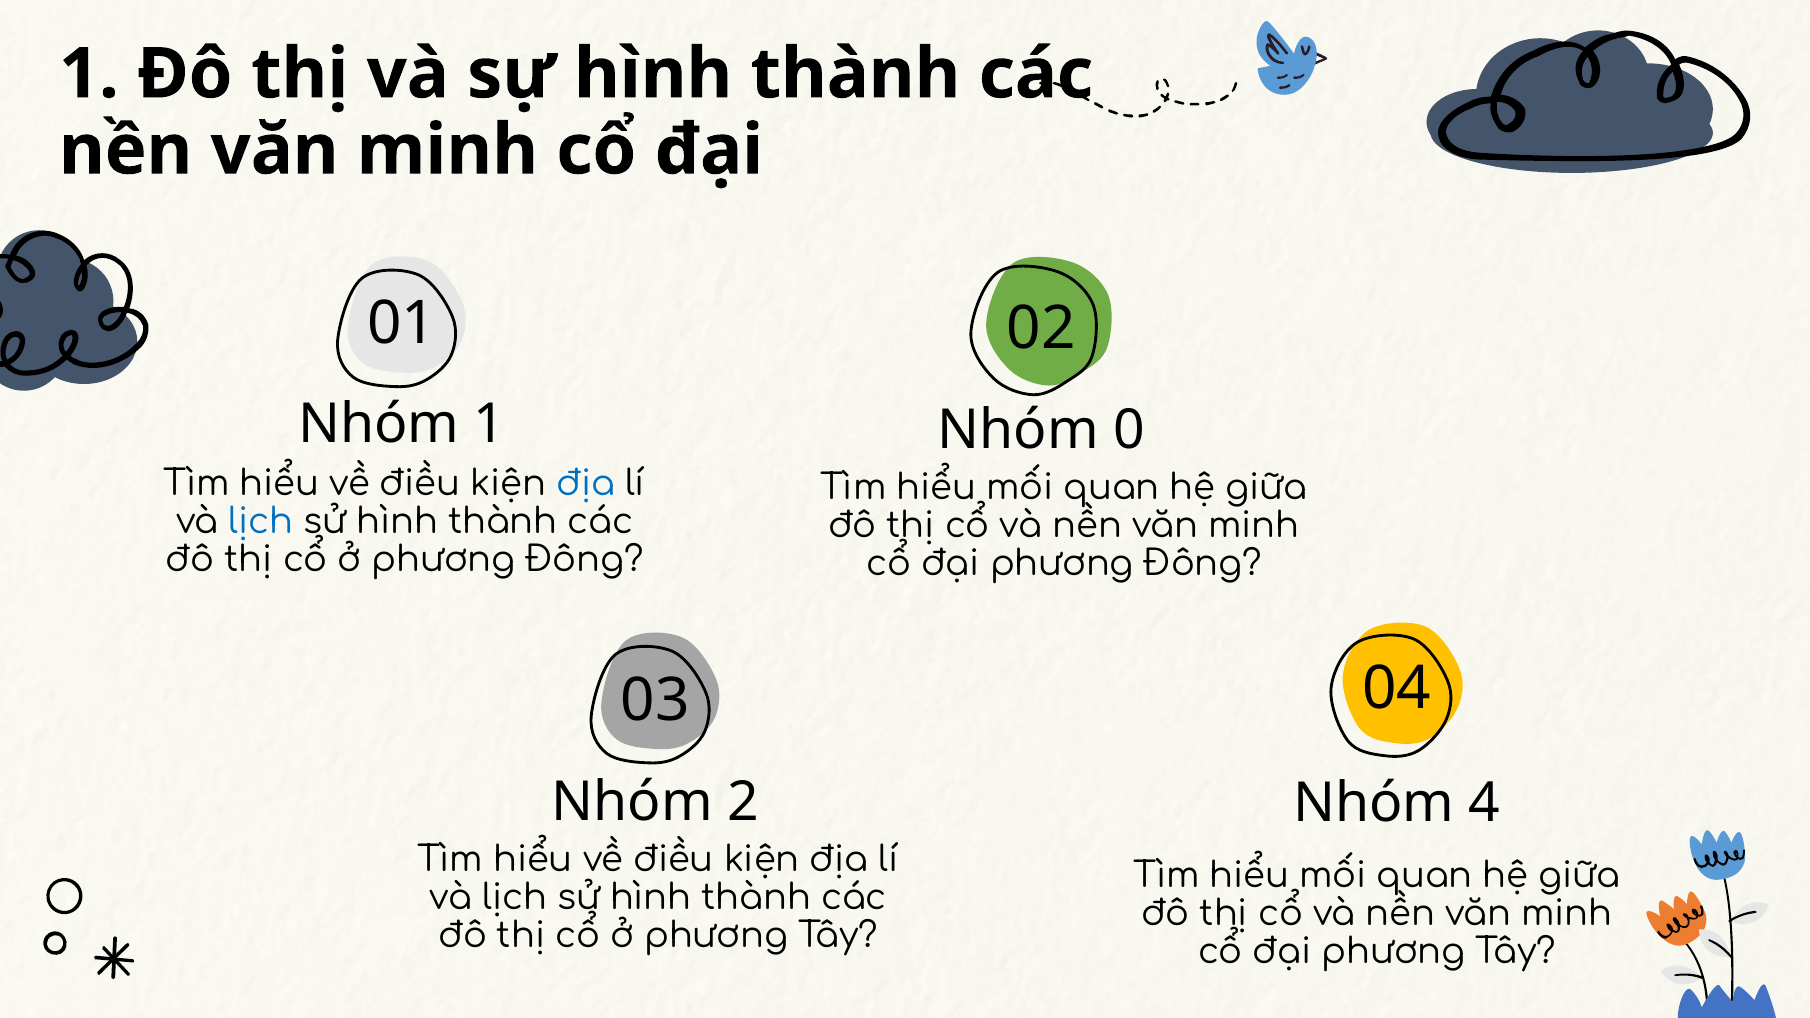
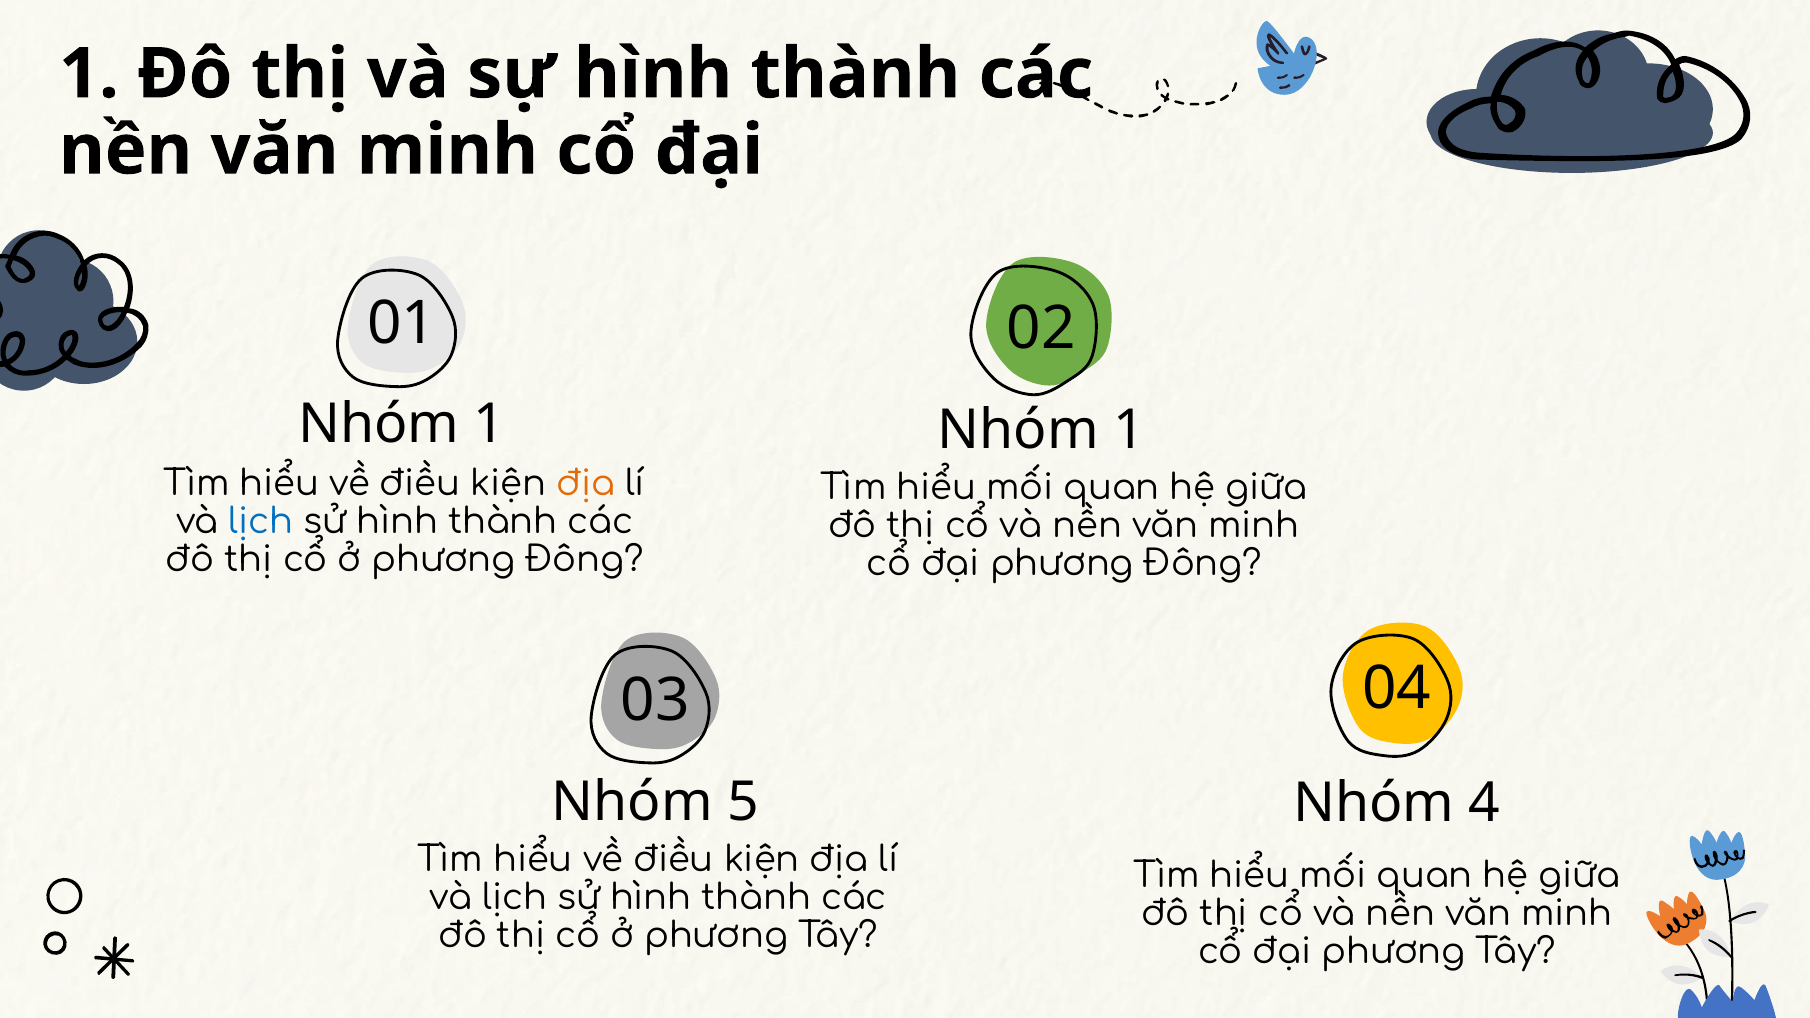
0: 0 -> 1 (1129, 430)
địa colour: blue -> orange (586, 484)
2: 2 -> 5 (743, 802)
